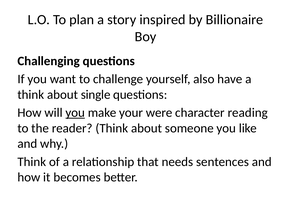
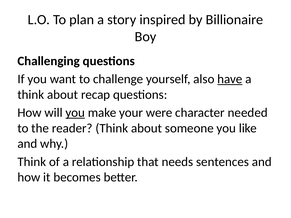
have underline: none -> present (230, 79)
single: single -> recap (96, 95)
reading: reading -> needed (248, 113)
